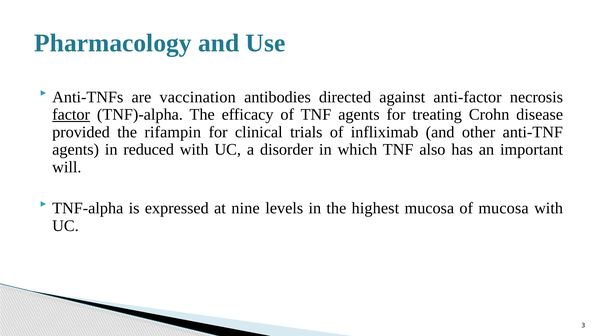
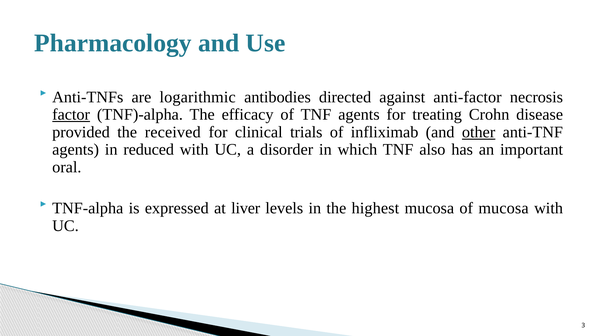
vaccination: vaccination -> logarithmic (198, 97)
rifampin: rifampin -> received (173, 132)
other underline: none -> present (479, 132)
will: will -> oral (67, 167)
nine: nine -> liver (246, 209)
